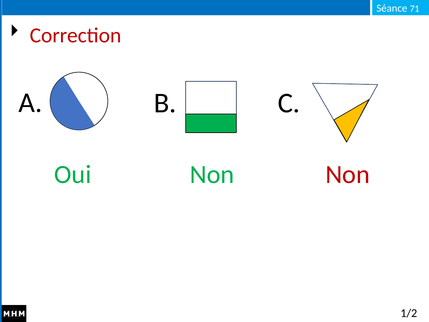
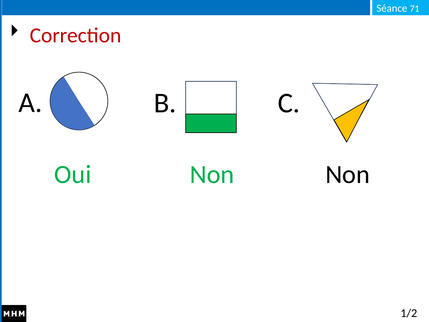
Non colour: red -> black (348, 175)
